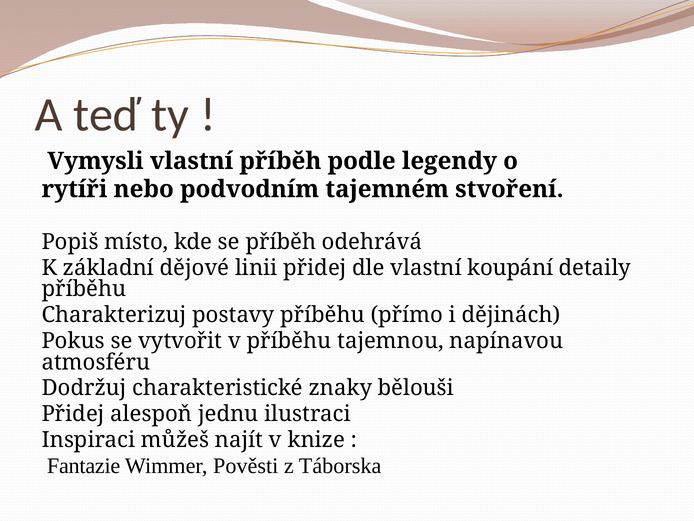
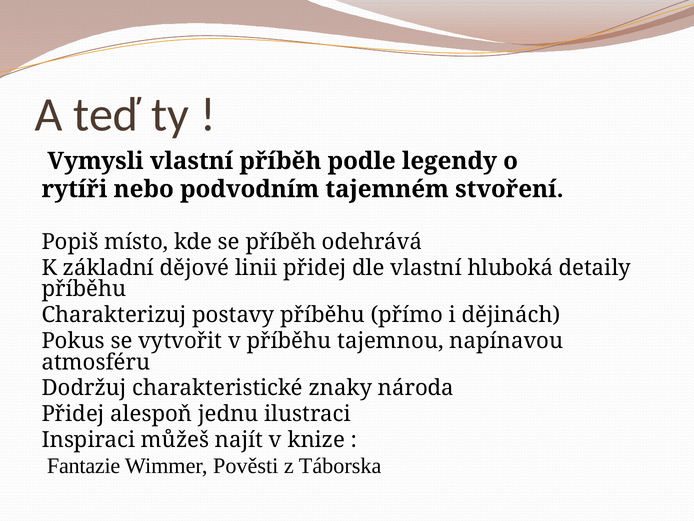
koupání: koupání -> hluboká (510, 268)
bělouši: bělouši -> národa (416, 388)
